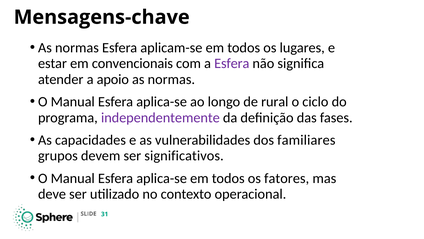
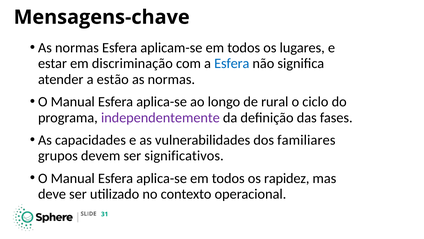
convencionais: convencionais -> discriminação (132, 63)
Esfera colour: purple -> blue (232, 63)
apoio: apoio -> estão (113, 79)
fatores: fatores -> rapidez (287, 178)
